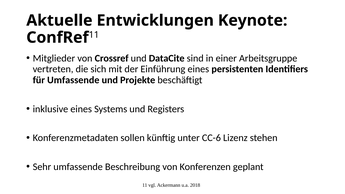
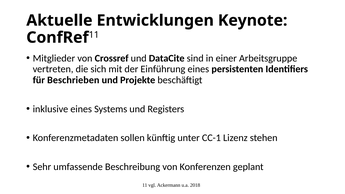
für Umfassende: Umfassende -> Beschrieben (73, 80)
CC-6: CC-6 -> CC-1 (211, 138)
